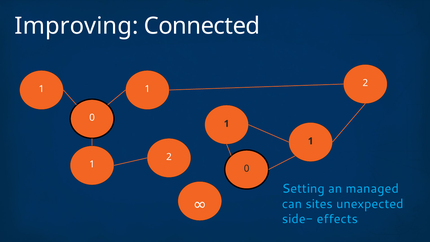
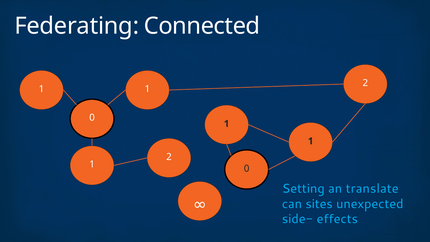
Improving: Improving -> Federating (77, 26)
managed: managed -> translate (372, 188)
